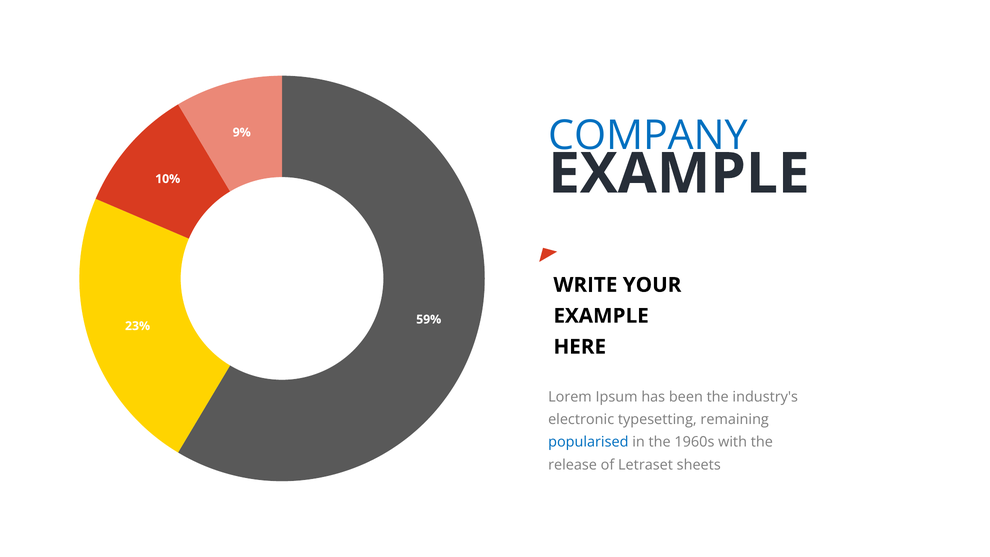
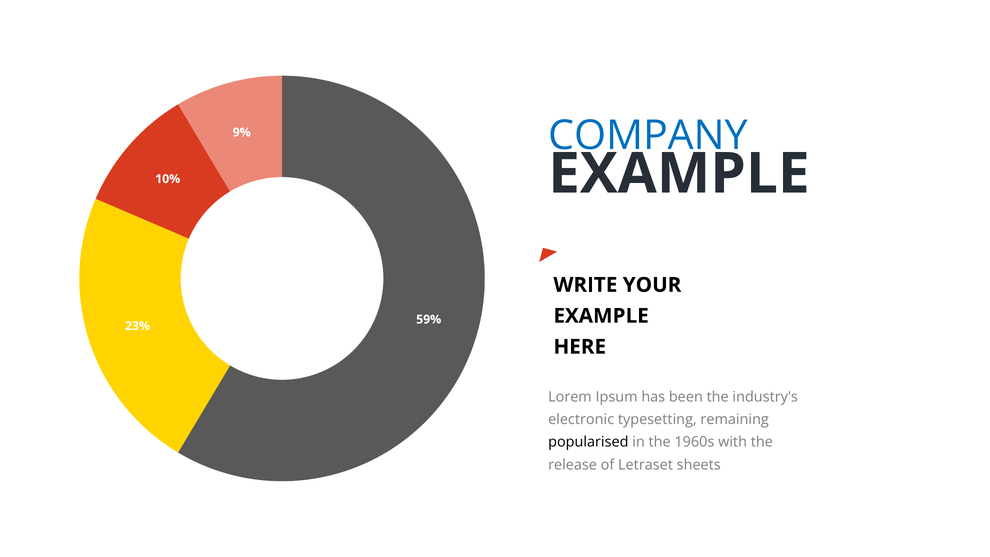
popularised colour: blue -> black (588, 442)
